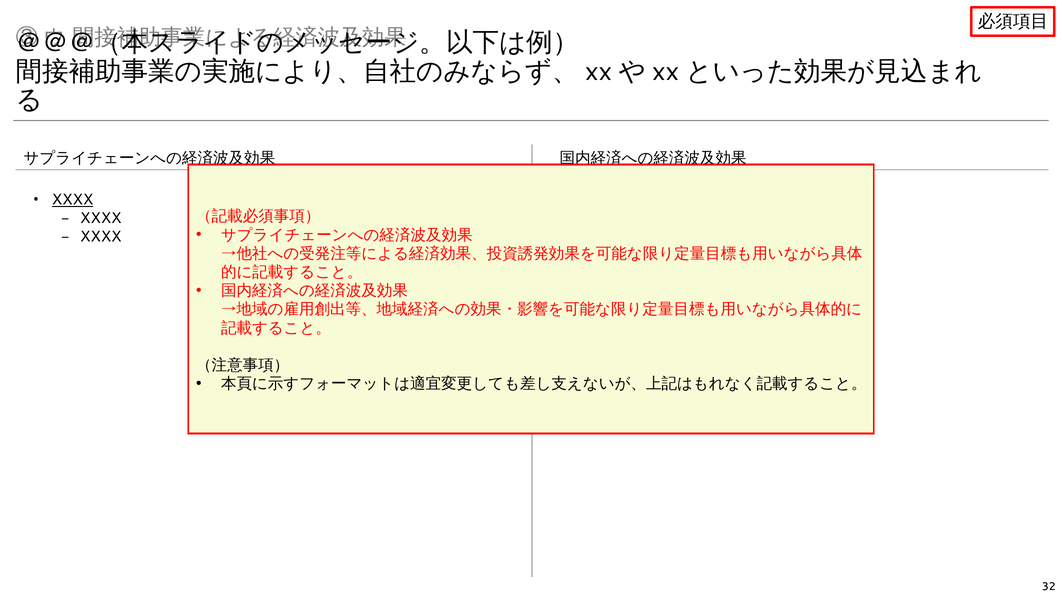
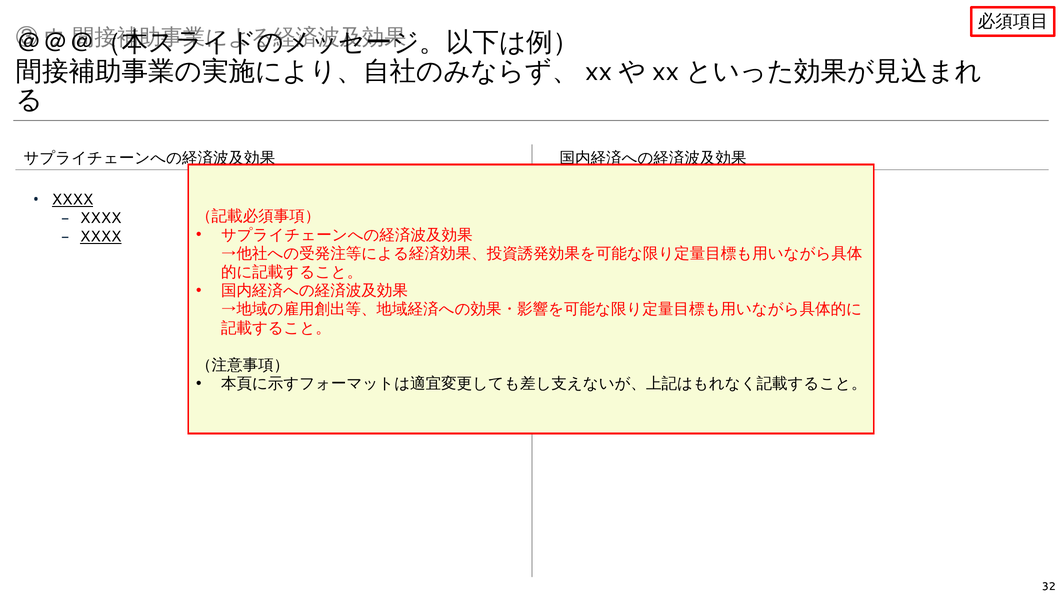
XXXX underline: none -> present (101, 237)
